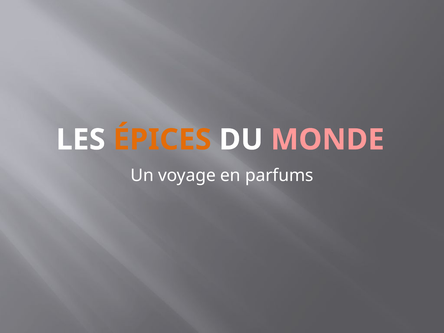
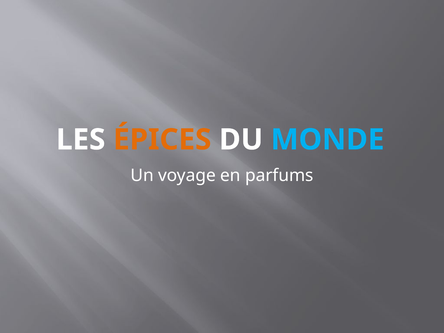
MONDE colour: pink -> light blue (328, 140)
